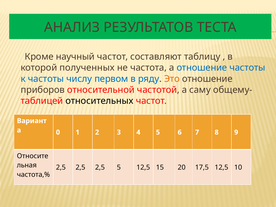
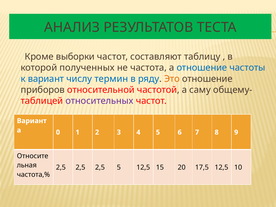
научный: научный -> выборки (75, 57)
к частоты: частоты -> вариант (46, 79)
первом: первом -> термин (111, 79)
относительных colour: black -> purple (99, 101)
